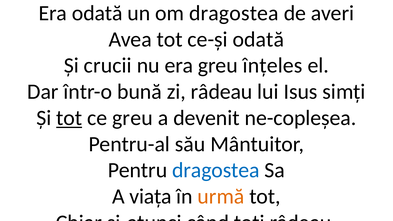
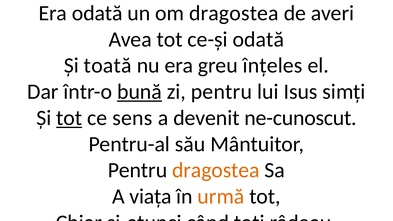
crucii: crucii -> toată (108, 66)
bună underline: none -> present (139, 92)
zi râdeau: râdeau -> pentru (221, 92)
ce greu: greu -> sens (132, 118)
ne-copleșea: ne-copleșea -> ne-cunoscut (301, 118)
dragostea colour: blue -> orange (216, 170)
